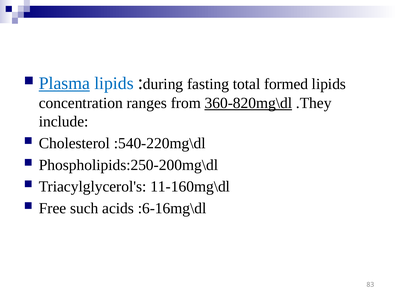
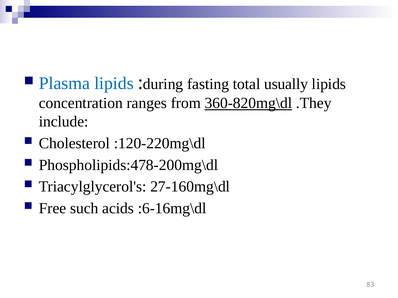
Plasma underline: present -> none (64, 83)
formed: formed -> usually (286, 84)
:540-220mg\dl: :540-220mg\dl -> :120-220mg\dl (160, 144)
Phospholipids:250-200mg\dl: Phospholipids:250-200mg\dl -> Phospholipids:478-200mg\dl (128, 165)
11-160mg\dl: 11-160mg\dl -> 27-160mg\dl (190, 187)
